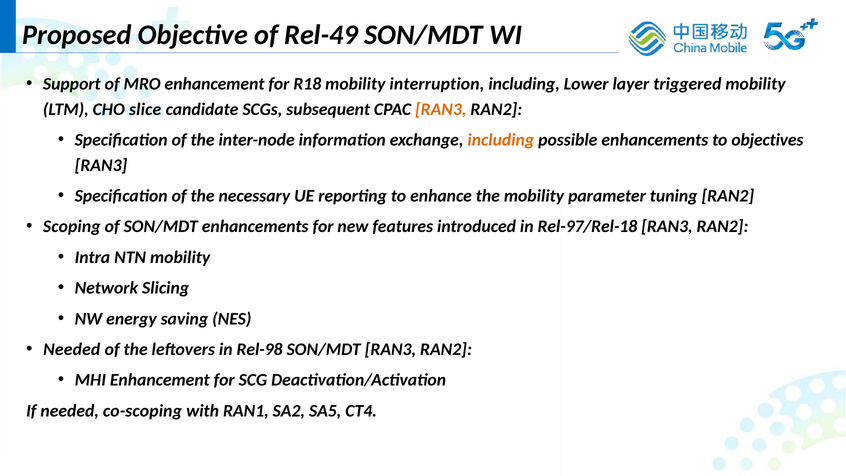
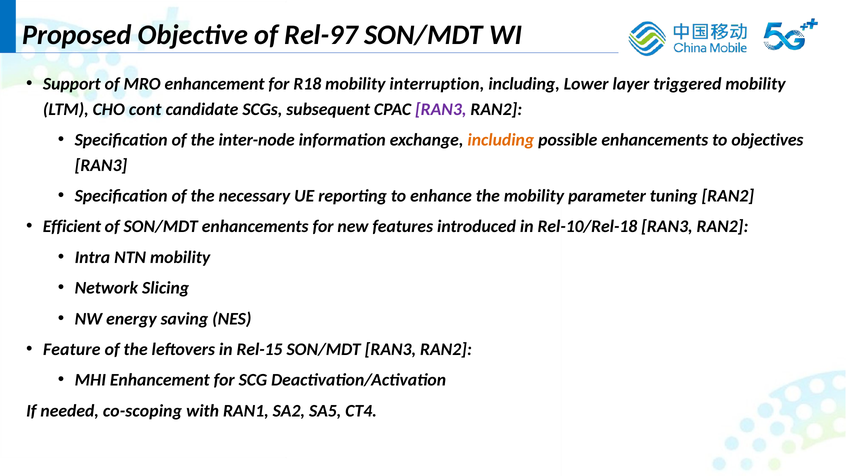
Rel-49: Rel-49 -> Rel-97 (321, 35)
slice: slice -> cont (145, 109)
RAN3 colour: orange -> purple (441, 109)
Scoping: Scoping -> Efficient (72, 227)
Rel-97/Rel-18: Rel-97/Rel-18 -> Rel-10/Rel-18 (587, 227)
Needed: Needed -> Feature (72, 349)
Rel-98: Rel-98 -> Rel-15 (260, 349)
